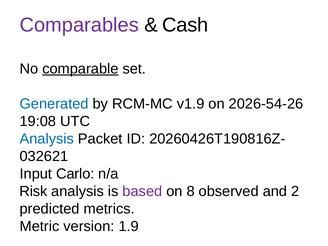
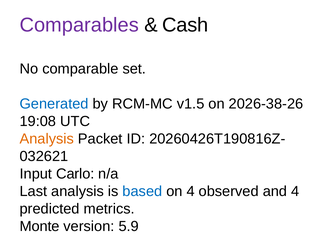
comparable underline: present -> none (80, 69)
v1.9: v1.9 -> v1.5 (191, 104)
2026-54-26: 2026-54-26 -> 2026-38-26 (266, 104)
Analysis colour: blue -> orange (47, 139)
Risk: Risk -> Last (33, 191)
based colour: purple -> blue (142, 191)
on 8: 8 -> 4 (191, 191)
and 2: 2 -> 4 (295, 191)
Metric: Metric -> Monte (40, 226)
1.9: 1.9 -> 5.9 (129, 226)
